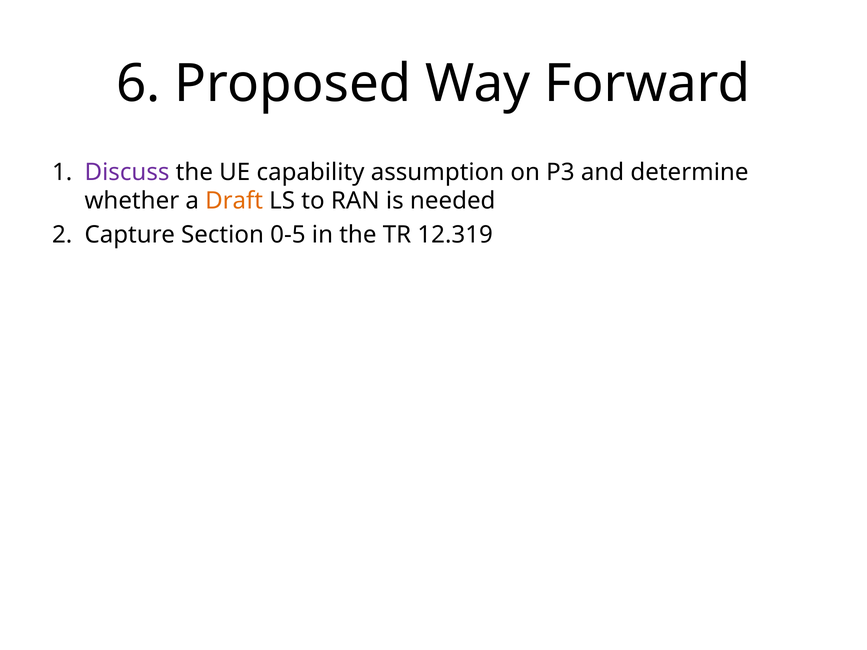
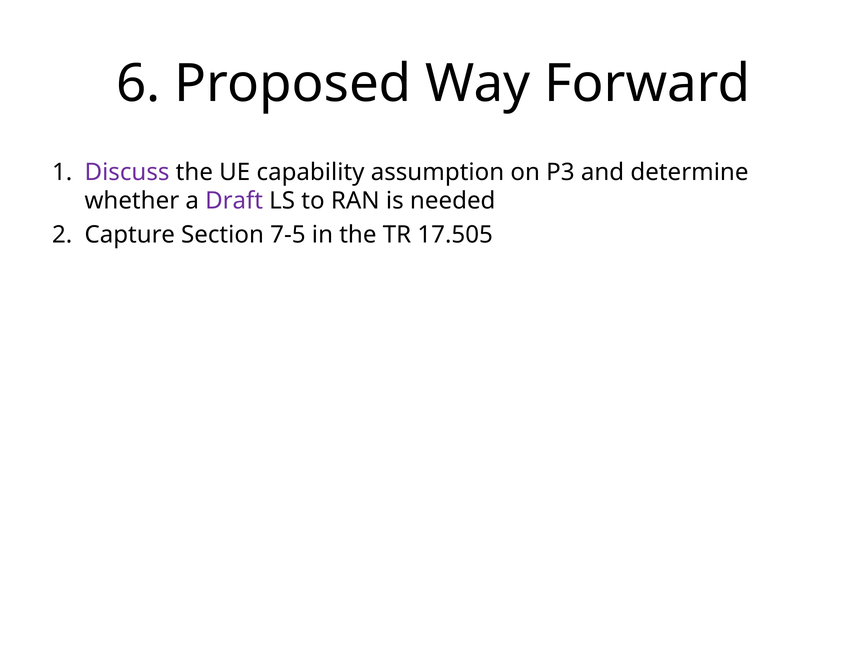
Draft colour: orange -> purple (234, 201)
0-5: 0-5 -> 7-5 (288, 235)
12.319: 12.319 -> 17.505 (455, 235)
